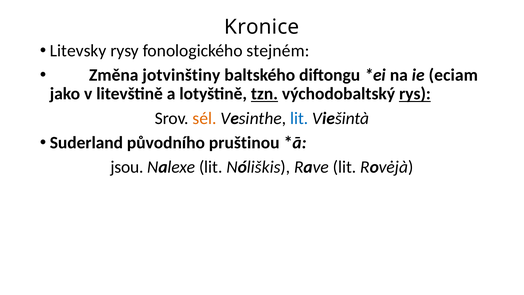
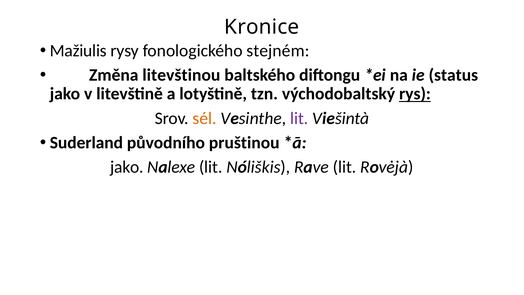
Litevsky: Litevsky -> Mažiulis (78, 51)
jotvinštiny: jotvinštiny -> litevštinou (181, 75)
eciam: eciam -> status (453, 75)
tzn underline: present -> none (264, 94)
lit colour: blue -> purple (299, 118)
jsou: jsou -> jako (127, 167)
